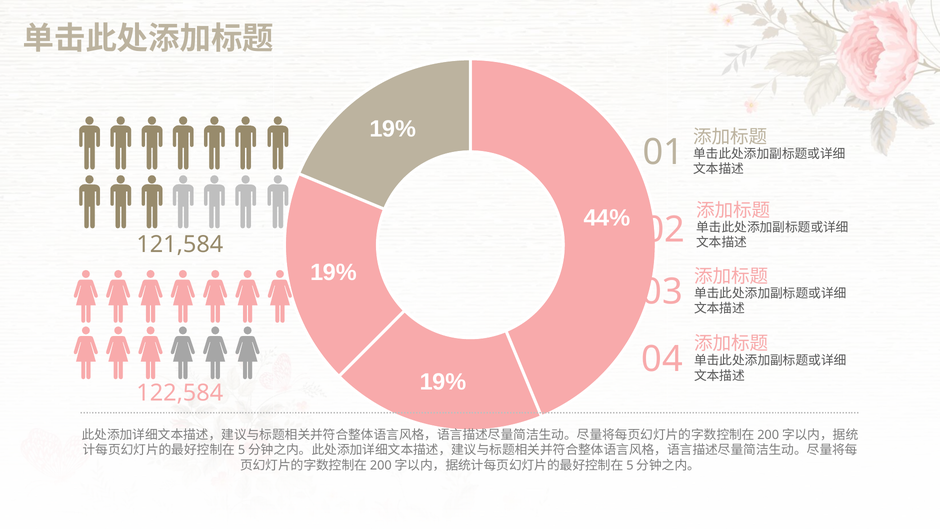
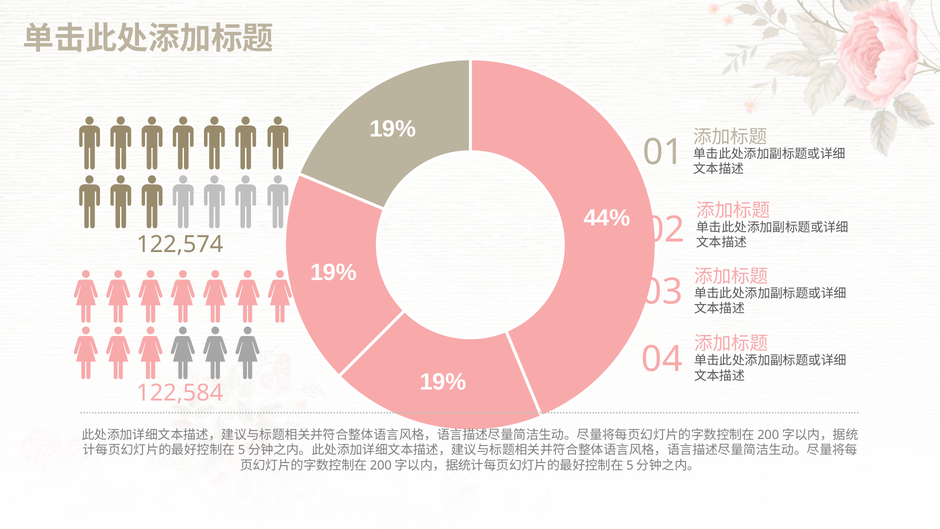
121,584: 121,584 -> 122,574 (180, 245)
